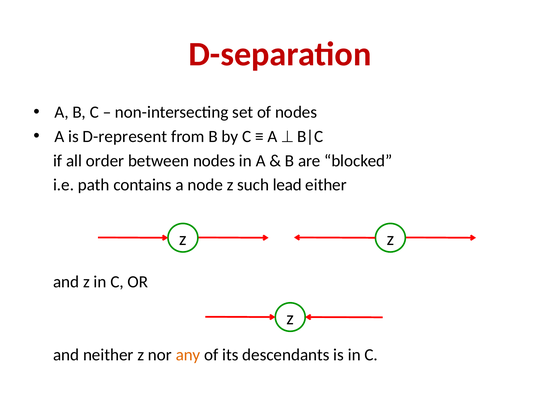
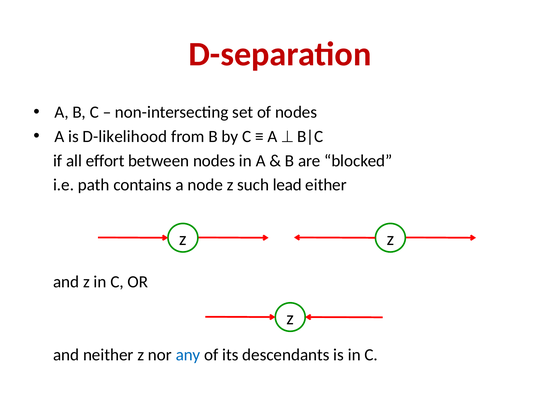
D-represent: D-represent -> D-likelihood (125, 136)
order: order -> effort (105, 161)
any colour: orange -> blue (188, 355)
